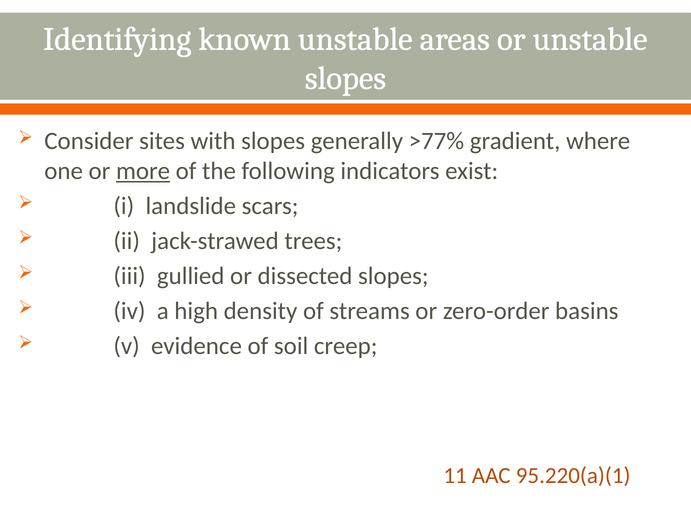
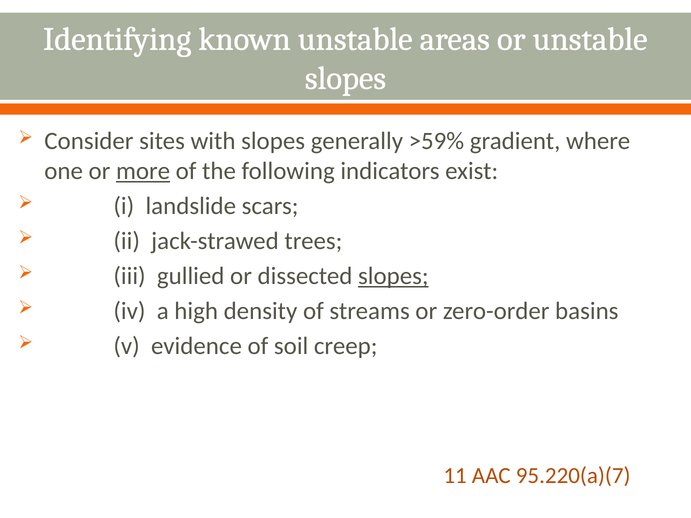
>77%: >77% -> >59% (436, 141)
slopes underline: none -> present (393, 276)
95.220(a)(1: 95.220(a)(1 -> 95.220(a)(7 (573, 476)
